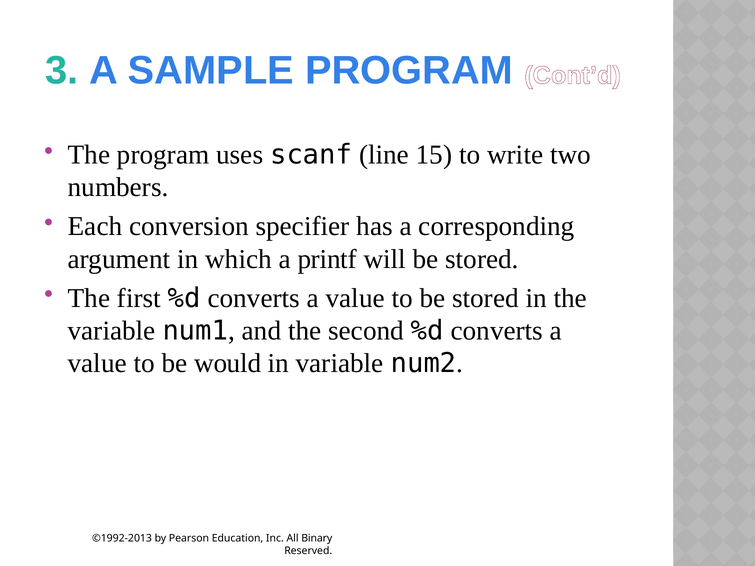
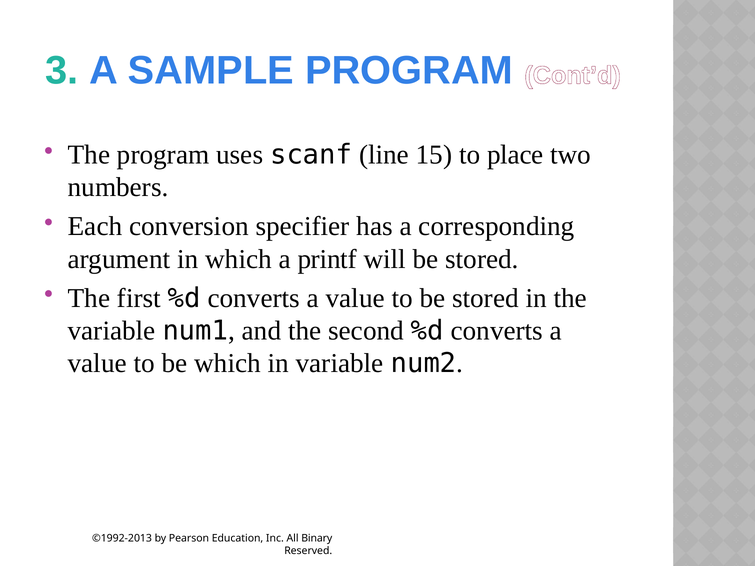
write: write -> place (515, 155)
be would: would -> which (228, 364)
